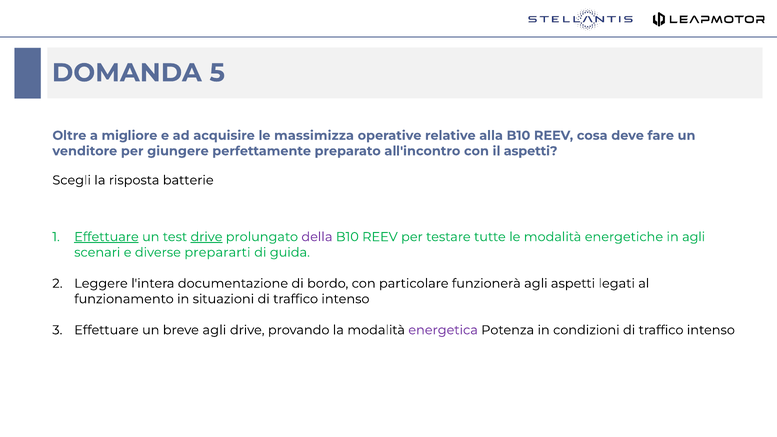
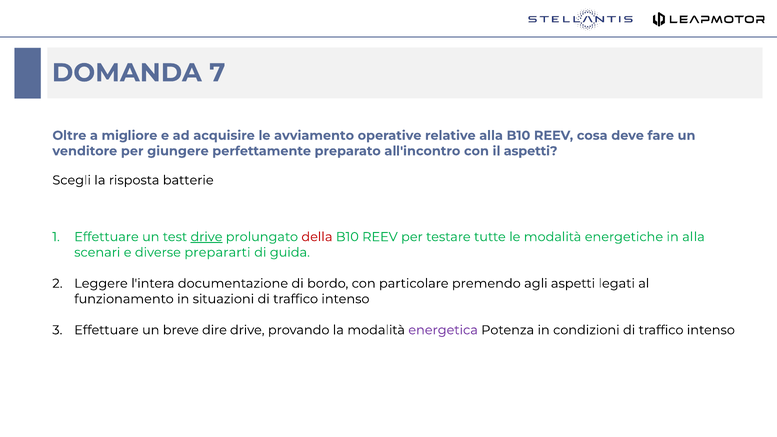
5: 5 -> 7 (217, 73)
massimizza: massimizza -> avviamento (314, 136)
Effettuare underline: present -> none (106, 237)
della colour: purple -> red (317, 237)
in agli: agli -> alla (693, 237)
funzionerà: funzionerà -> premendo (486, 284)
breve agli: agli -> dire (214, 330)
